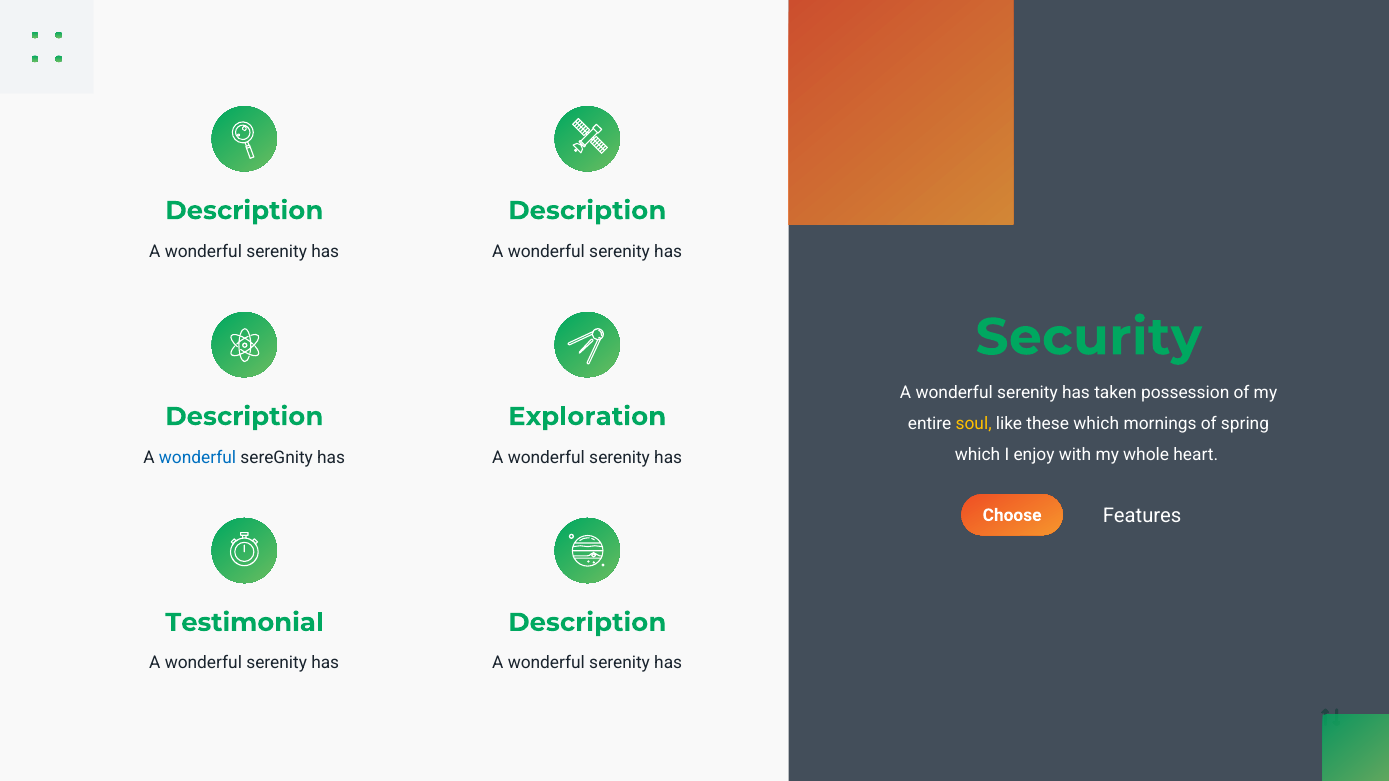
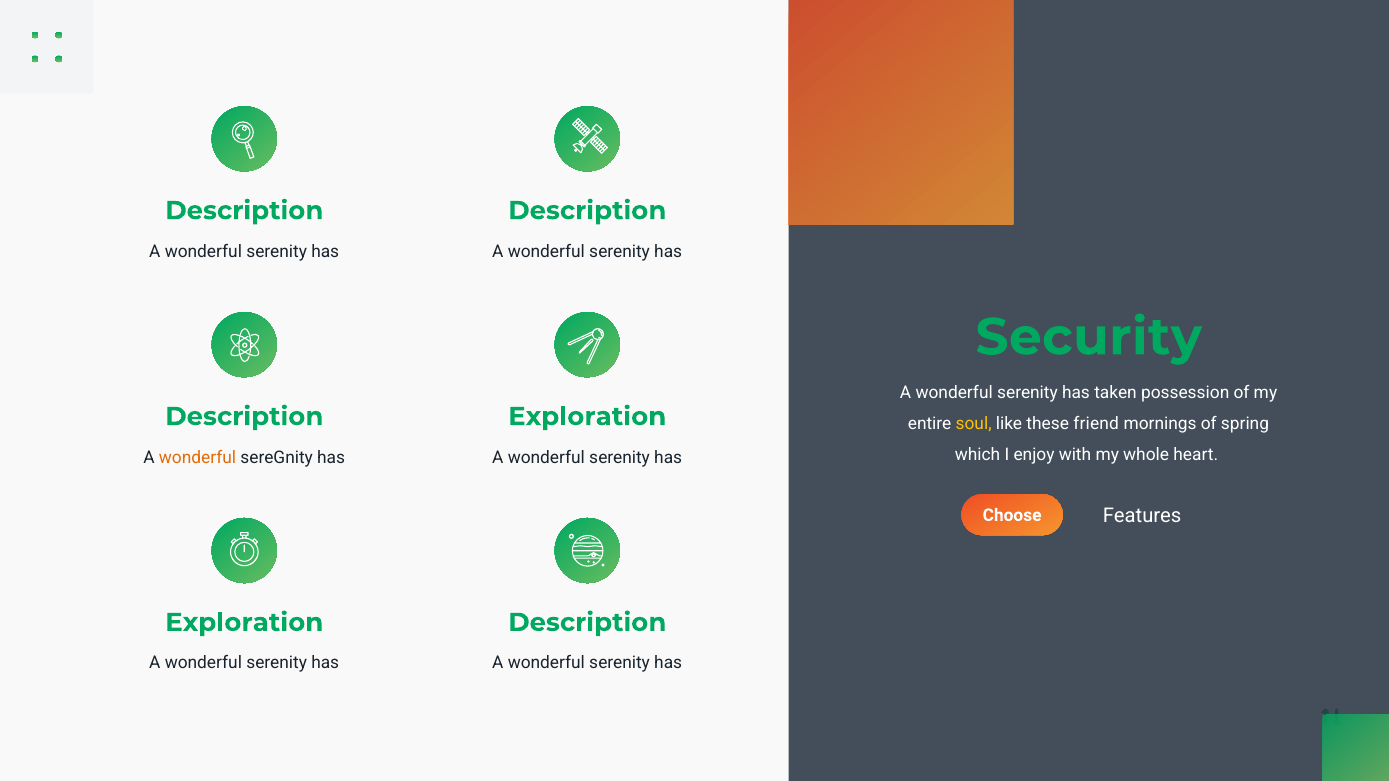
these which: which -> friend (1096, 424)
wonderful colour: blue -> orange (197, 457)
Testimonial: Testimonial -> Exploration (244, 623)
